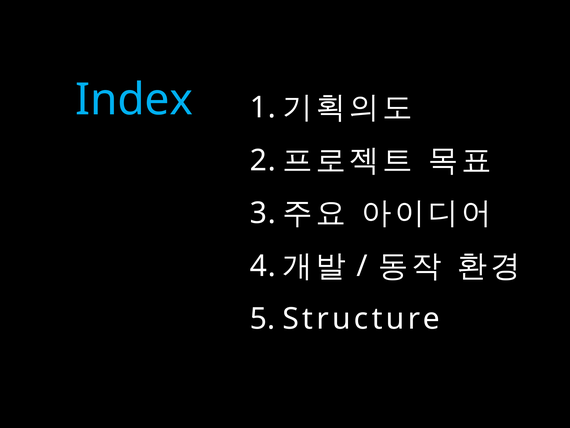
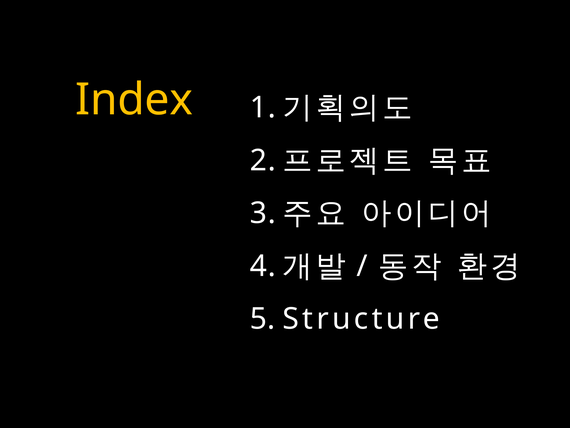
Index colour: light blue -> yellow (134, 100)
